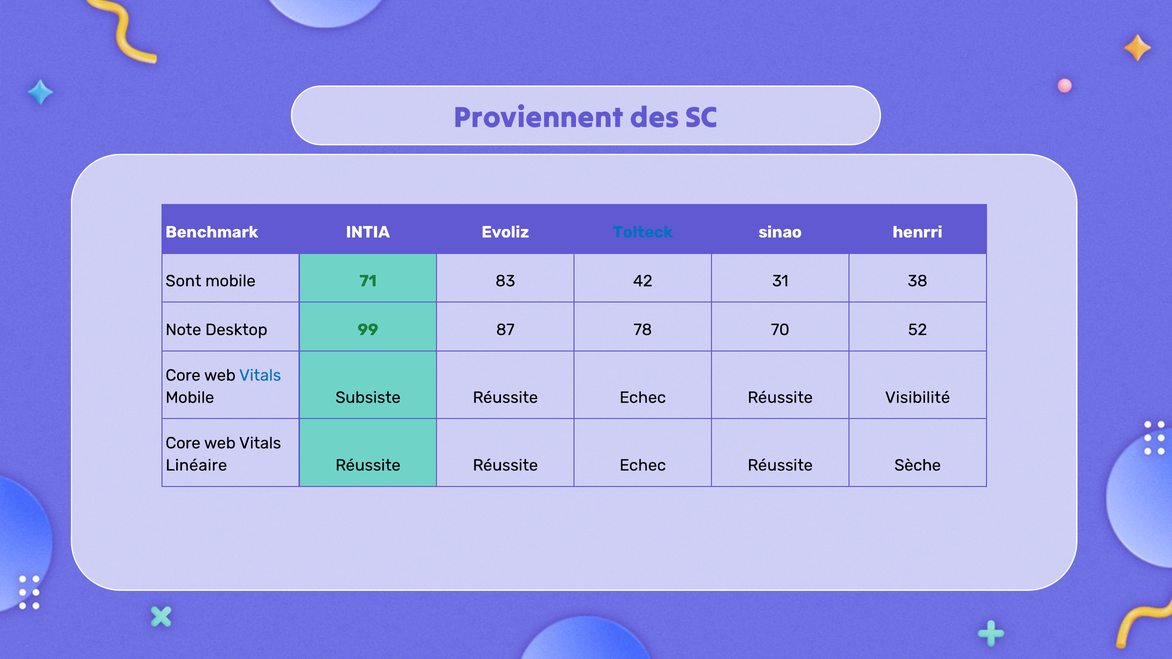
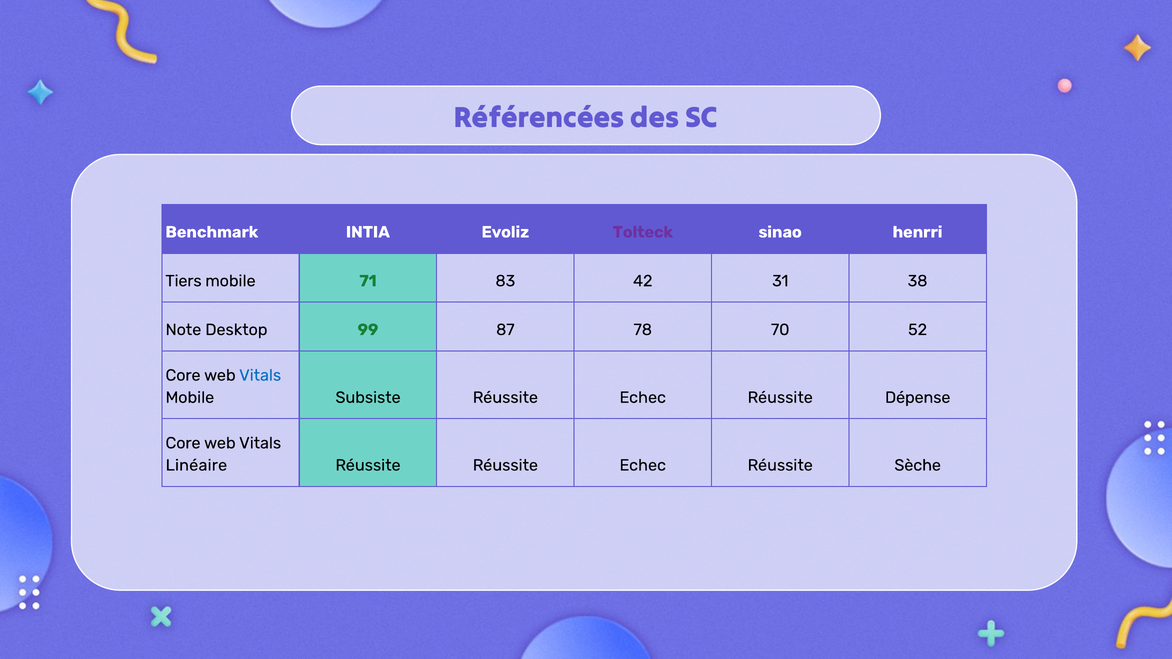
Proviennent: Proviennent -> Référencées (539, 117)
Tolteck colour: blue -> purple (643, 232)
Sont: Sont -> Tiers (183, 281)
Visibilité: Visibilité -> Dépense (918, 398)
